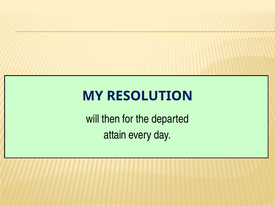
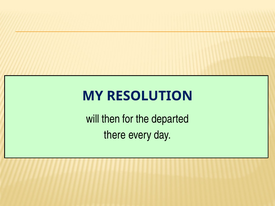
attain: attain -> there (115, 135)
